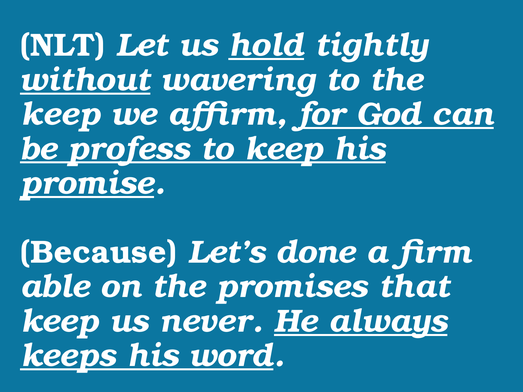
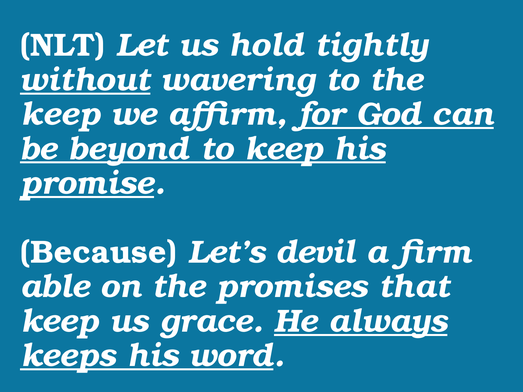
hold underline: present -> none (266, 45)
profess: profess -> beyond (129, 149)
done: done -> devil (316, 252)
never: never -> grace (211, 321)
